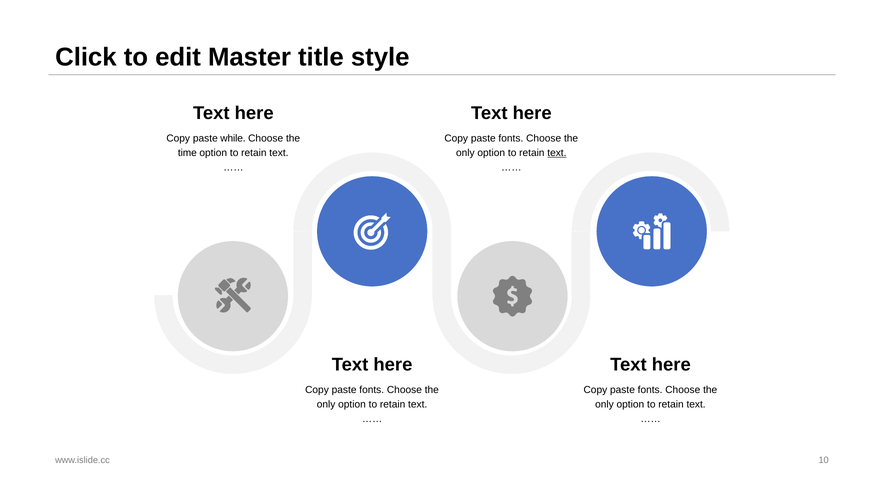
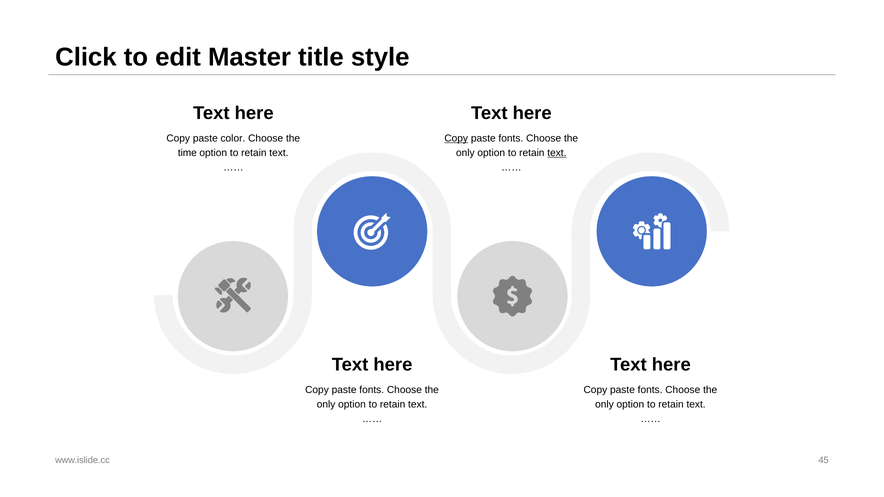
while: while -> color (233, 138)
Copy underline: none -> present (456, 138)
10: 10 -> 45 (824, 461)
